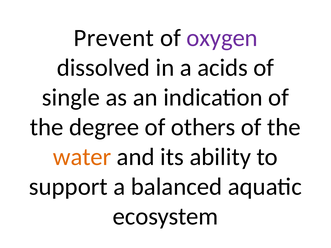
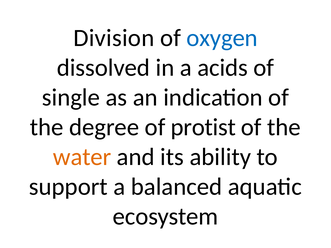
Prevent: Prevent -> Division (114, 38)
oxygen colour: purple -> blue (222, 38)
others: others -> protist (203, 127)
